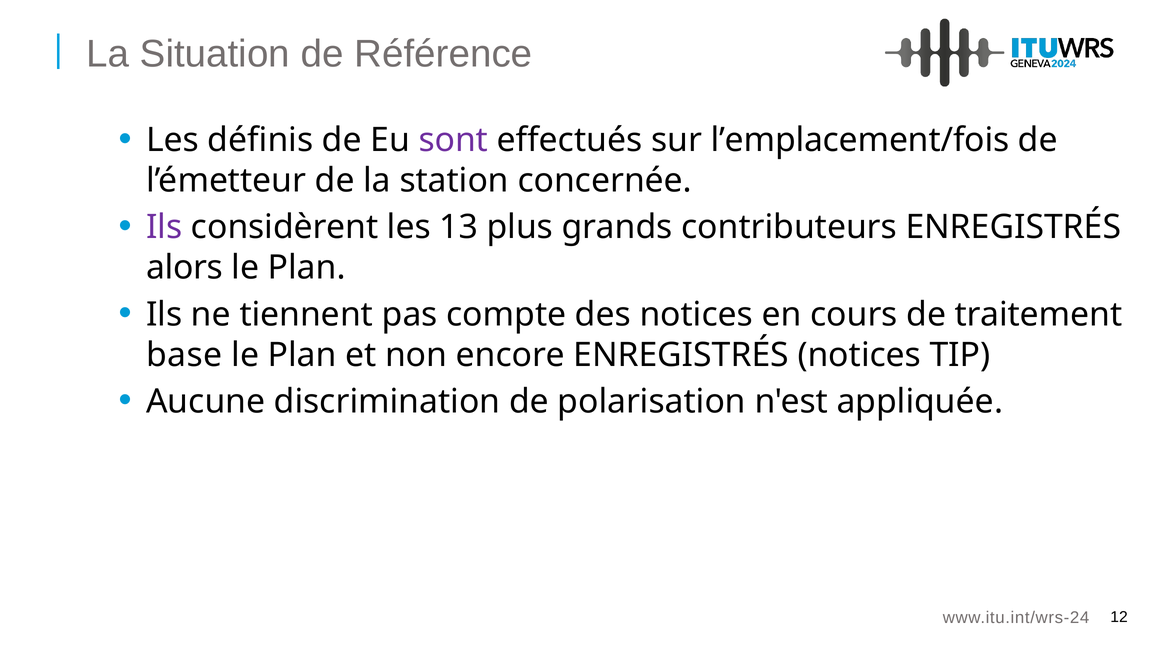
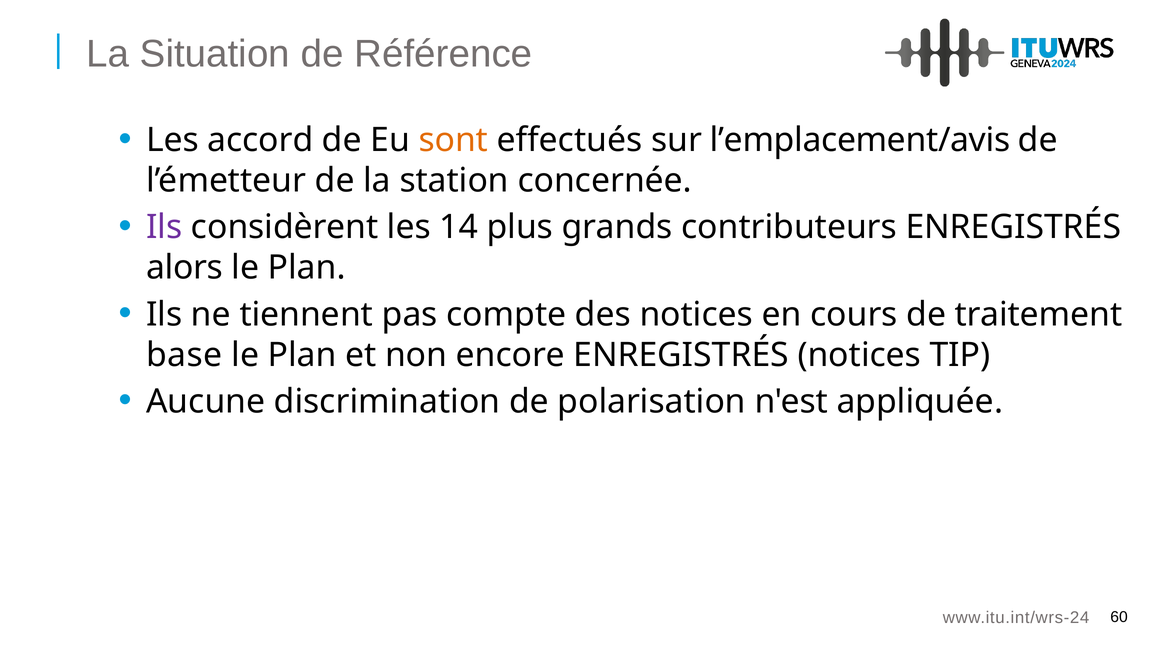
définis: définis -> accord (260, 140)
sont colour: purple -> orange (453, 140)
l’emplacement/fois: l’emplacement/fois -> l’emplacement/avis (860, 140)
13: 13 -> 14 (459, 227)
12: 12 -> 60 (1119, 617)
